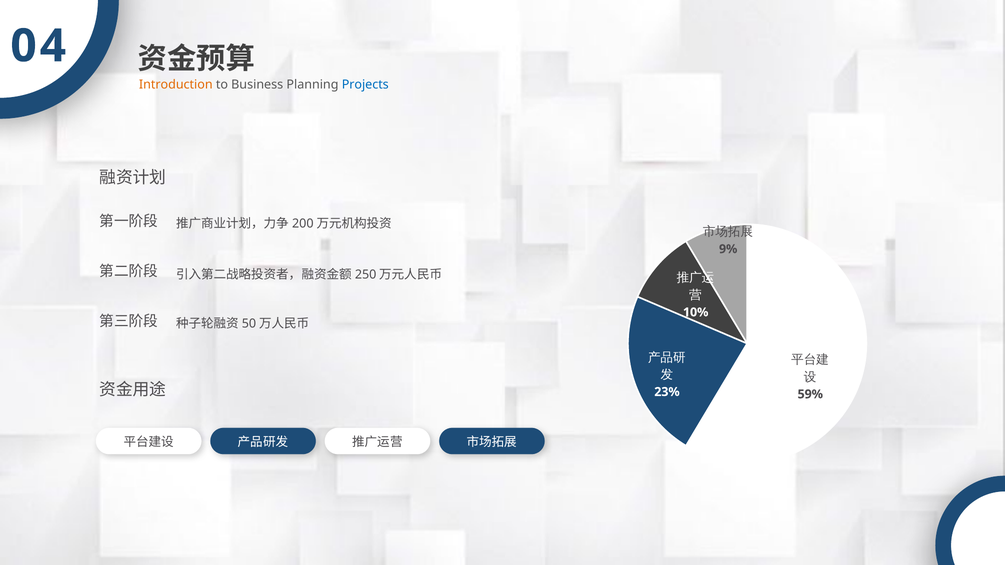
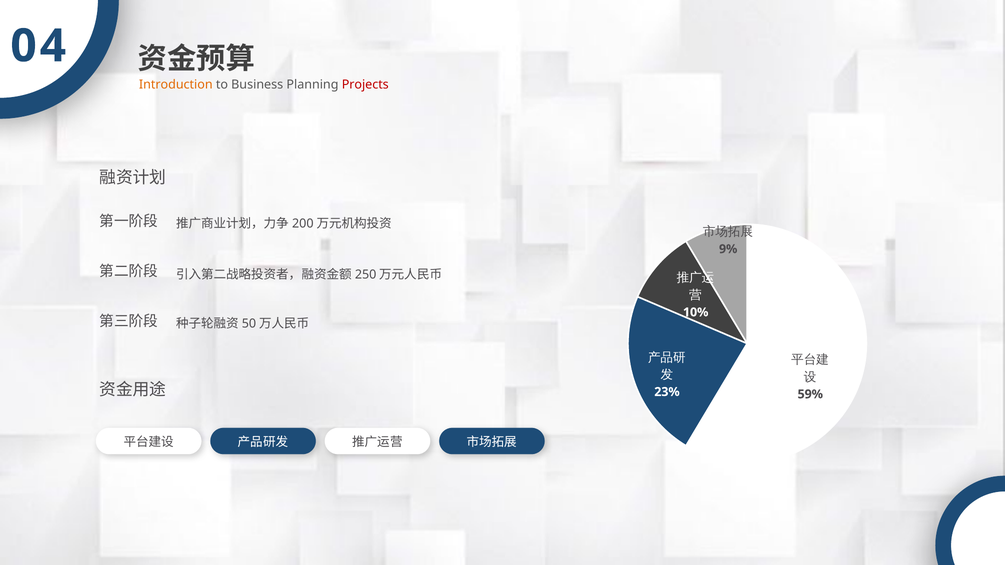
Projects colour: blue -> red (365, 85)
